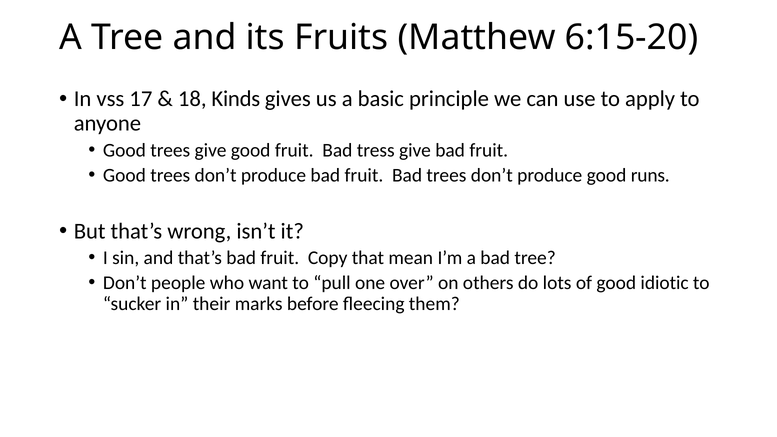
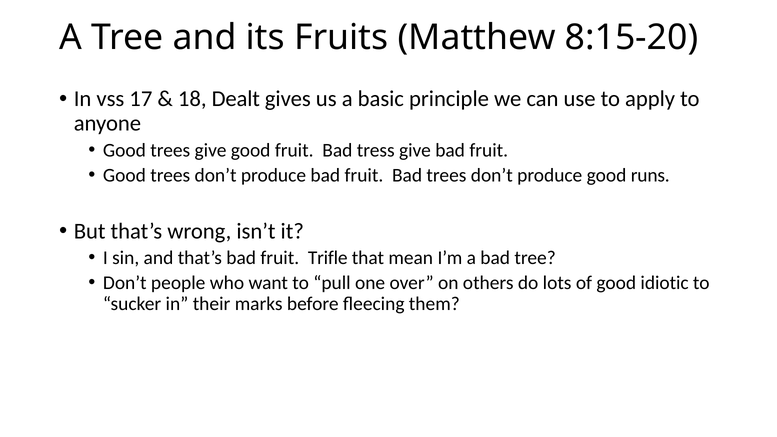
6:15-20: 6:15-20 -> 8:15-20 (632, 37)
Kinds: Kinds -> Dealt (236, 99)
Copy: Copy -> Trifle (328, 258)
